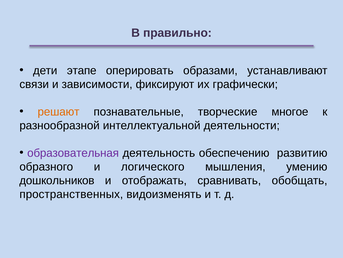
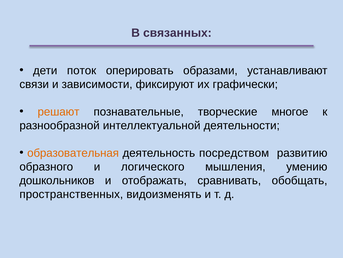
правильно: правильно -> связанных (177, 33)
этапе: этапе -> поток (82, 70)
образовательная colour: purple -> orange (73, 153)
обеспечению: обеспечению -> посредством (234, 153)
